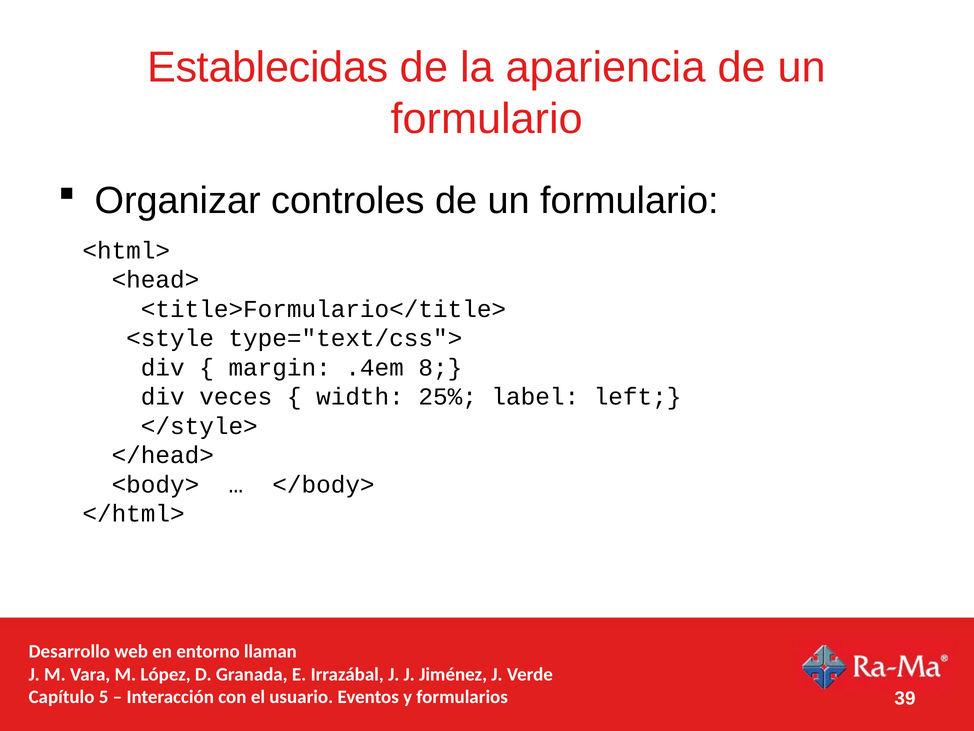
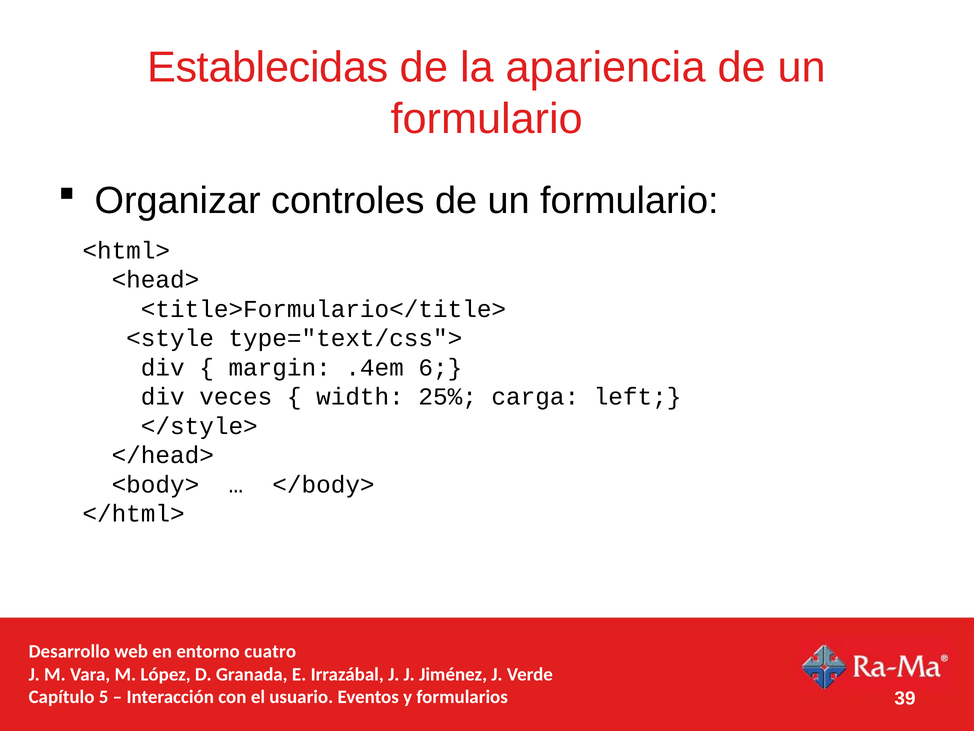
8: 8 -> 6 (440, 367)
label: label -> carga (535, 397)
llaman: llaman -> cuatro (270, 651)
